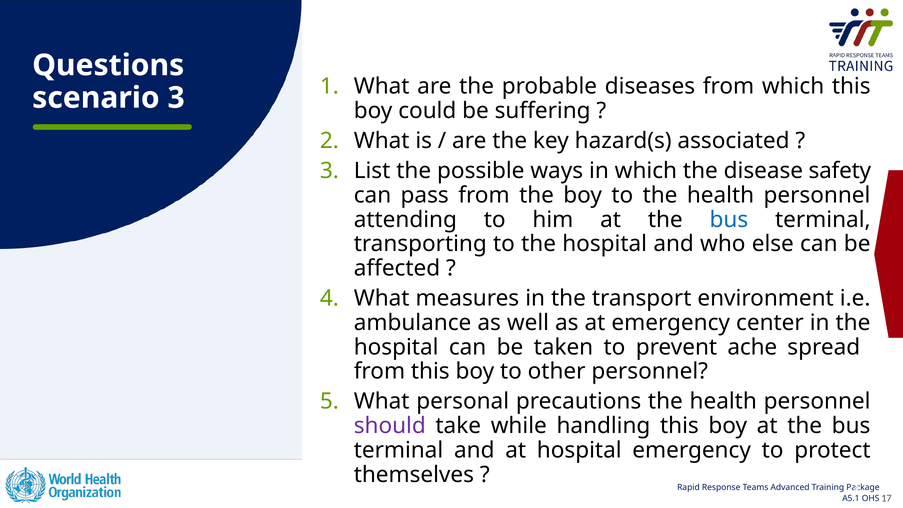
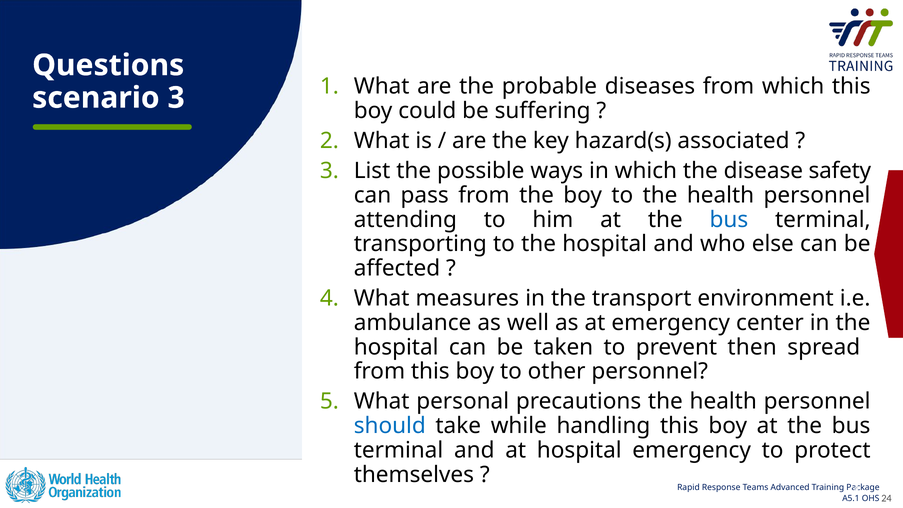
ache: ache -> then (752, 347)
should colour: purple -> blue (390, 426)
17: 17 -> 24 (886, 498)
